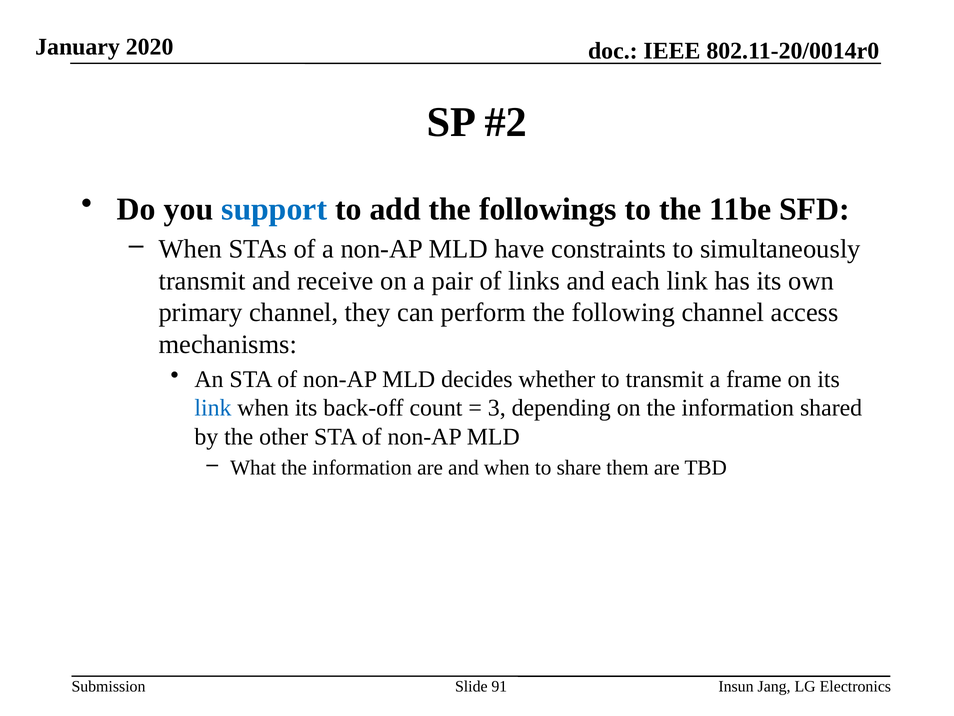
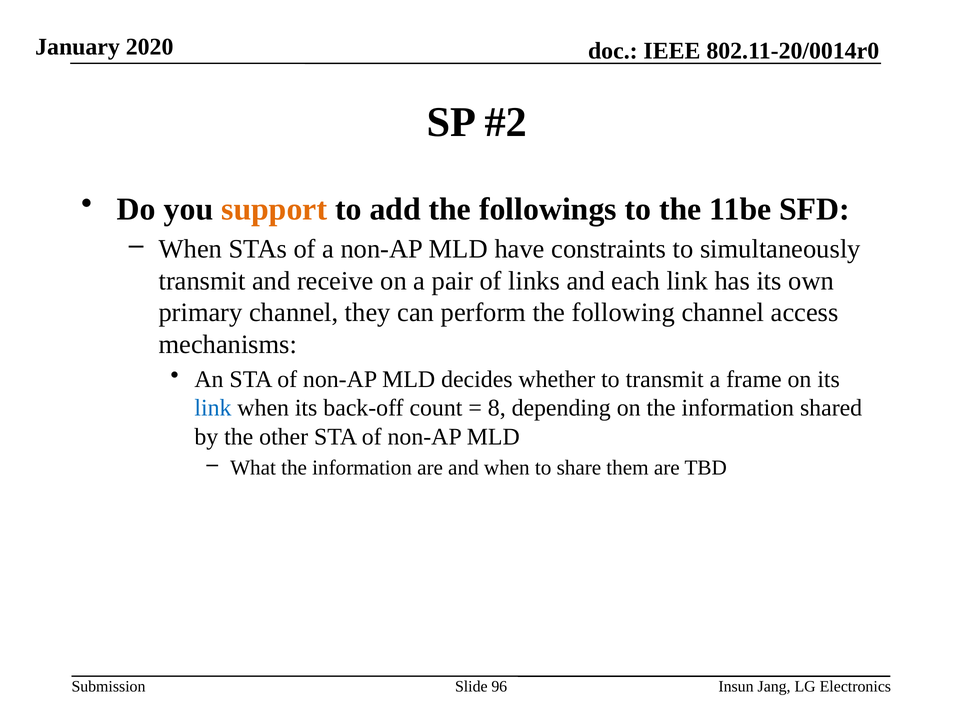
support colour: blue -> orange (274, 209)
3: 3 -> 8 (497, 408)
91: 91 -> 96 (499, 686)
